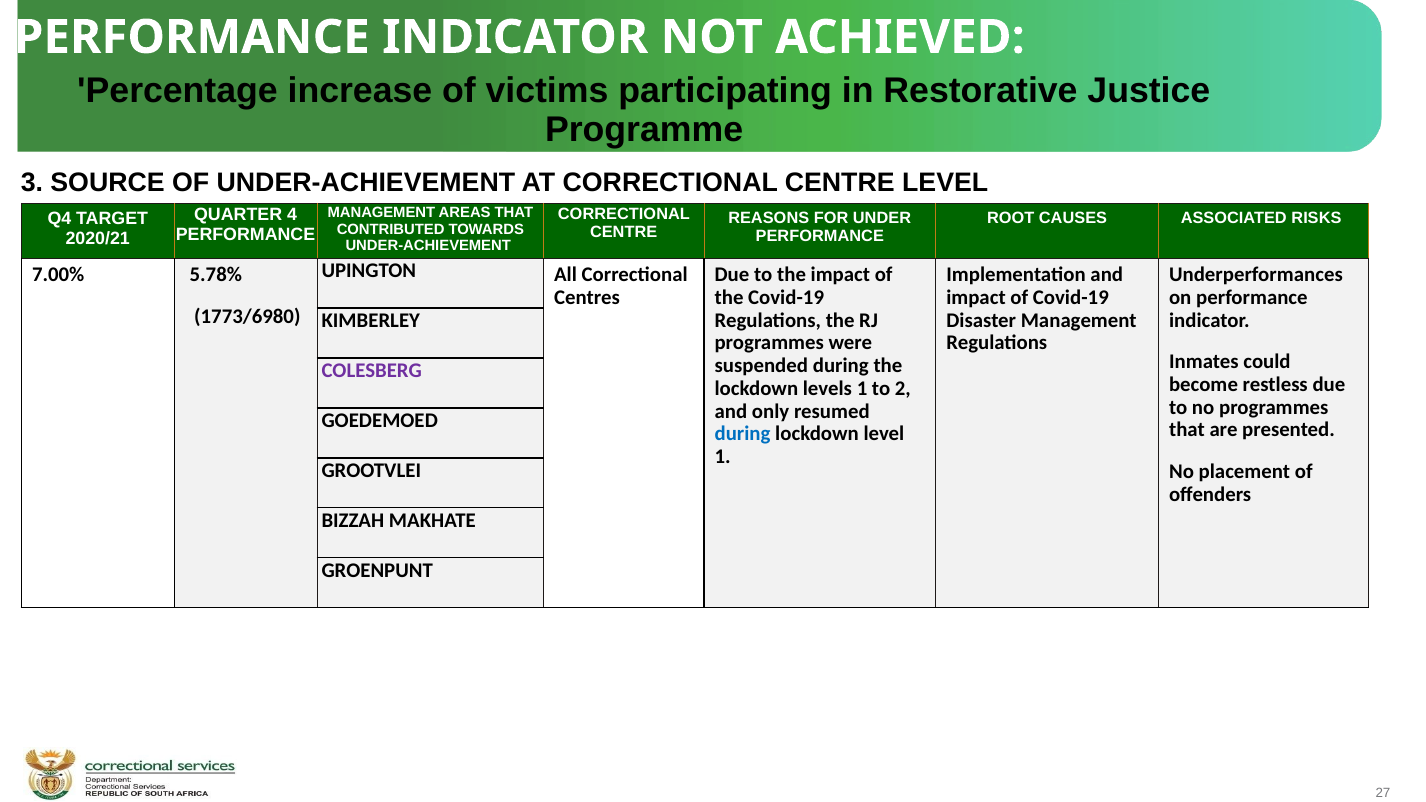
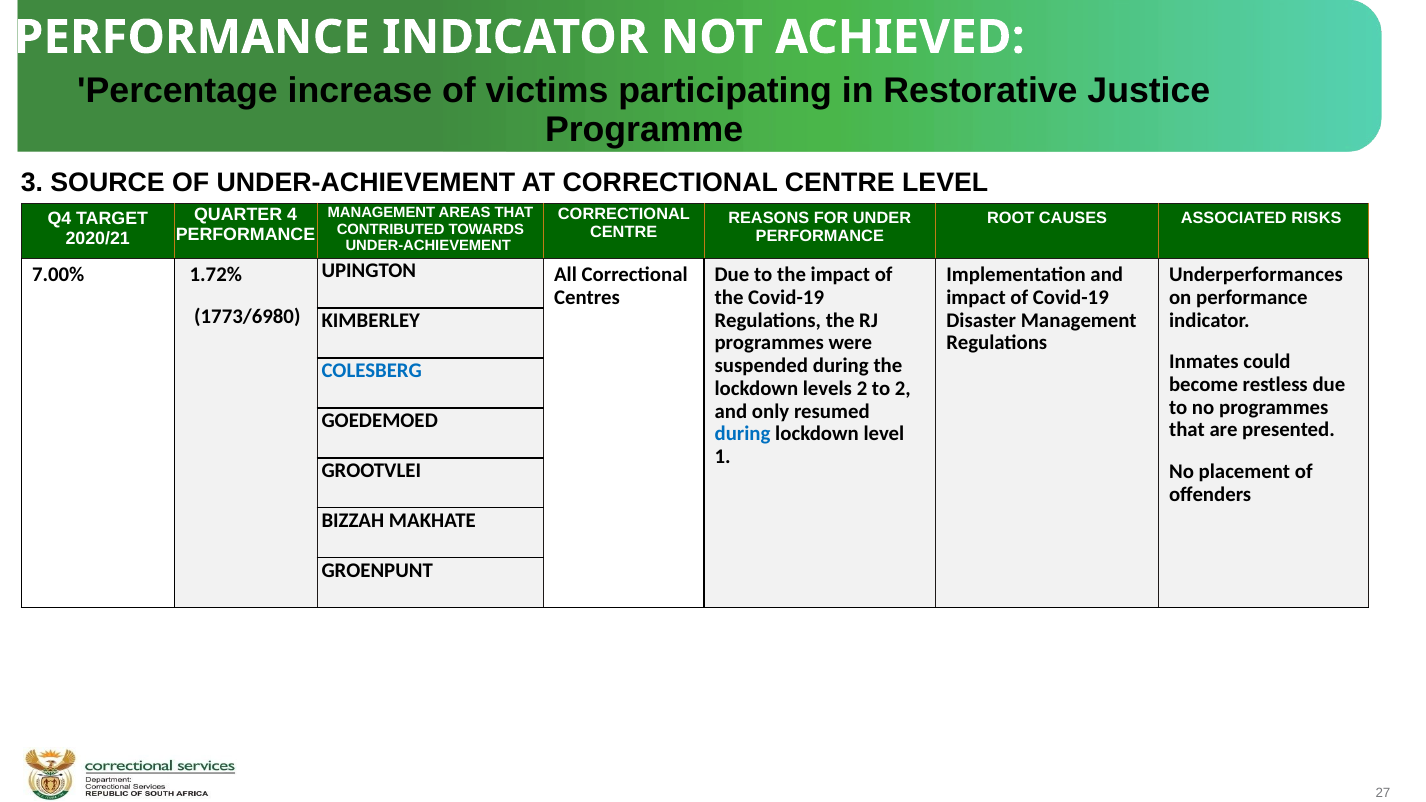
5.78%: 5.78% -> 1.72% (216, 275)
COLESBERG colour: purple -> blue (372, 371)
levels 1: 1 -> 2 (862, 389)
